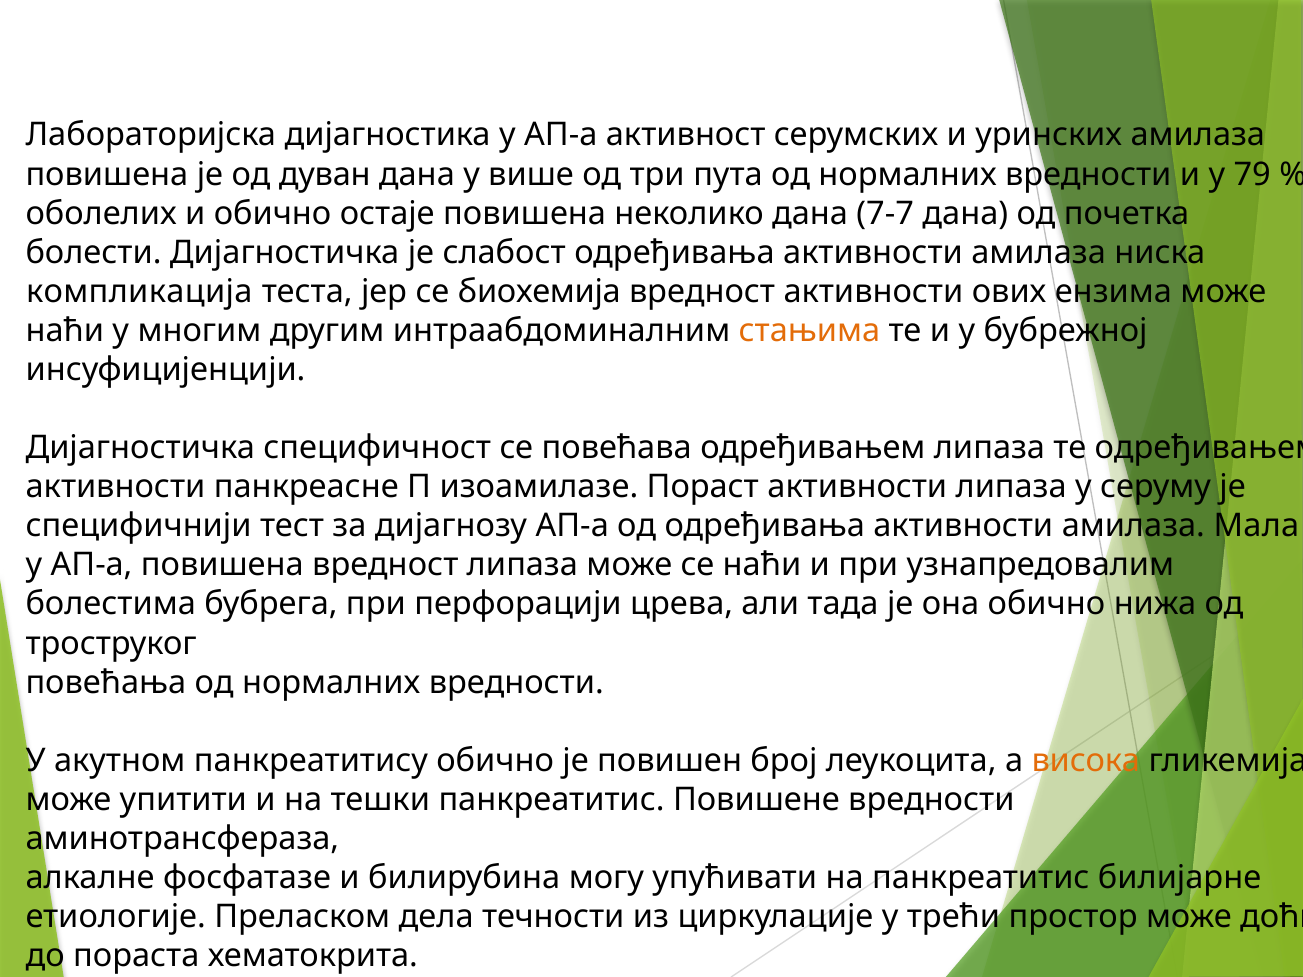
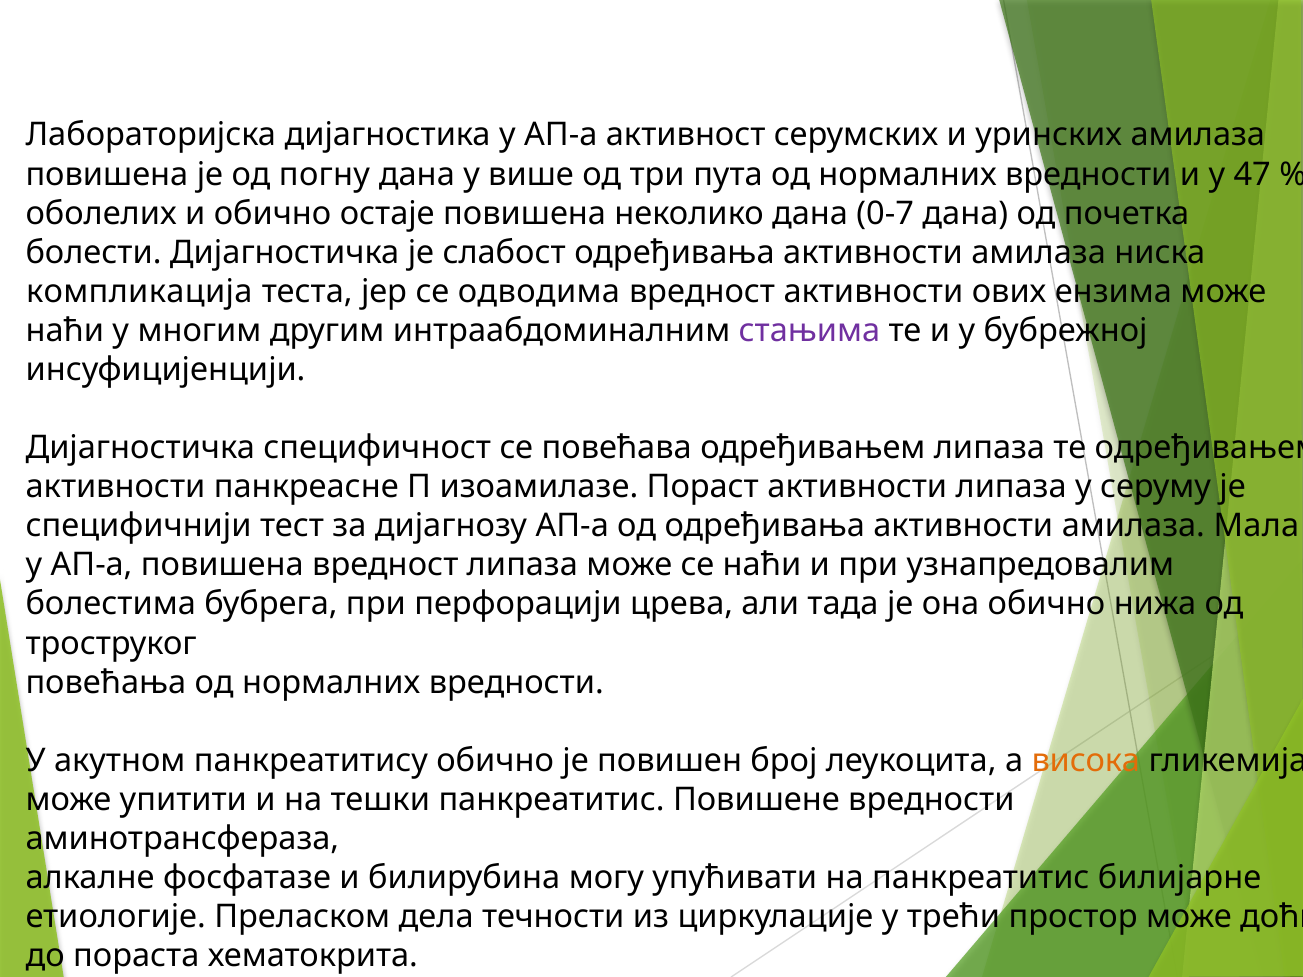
дуван: дуван -> погну (325, 174)
79: 79 -> 47 (1252, 174)
7-7: 7-7 -> 0-7 (885, 213)
биохемија: биохемија -> одводима (539, 292)
стањима colour: orange -> purple (809, 331)
